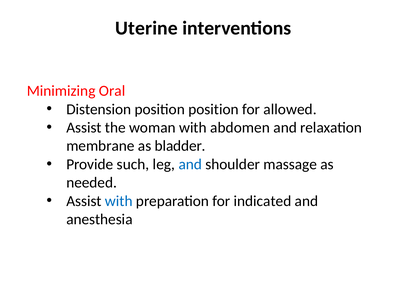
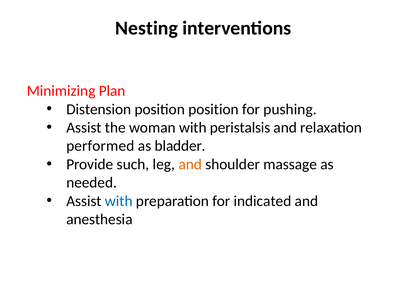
Uterine: Uterine -> Nesting (147, 28)
Oral: Oral -> Plan (112, 91)
allowed: allowed -> pushing (290, 109)
abdomen: abdomen -> peristalsis (240, 128)
membrane: membrane -> performed (100, 146)
and colour: blue -> orange (190, 165)
